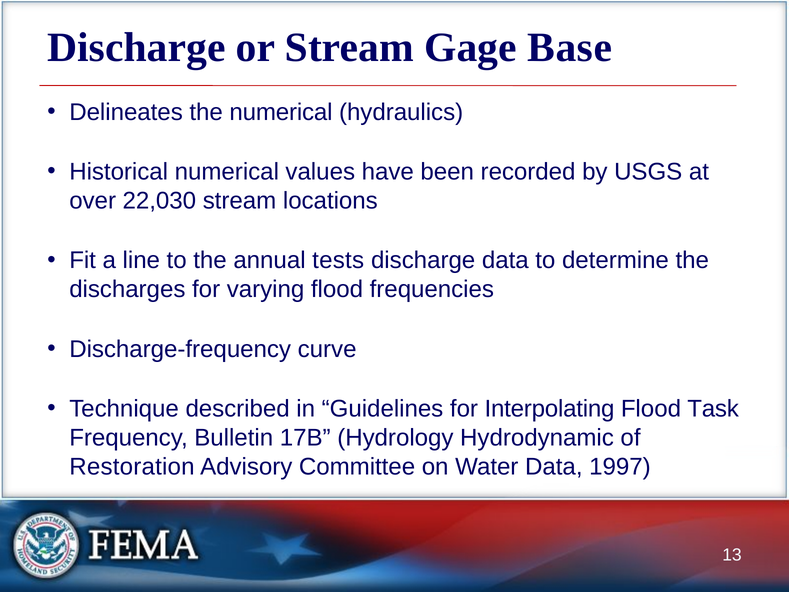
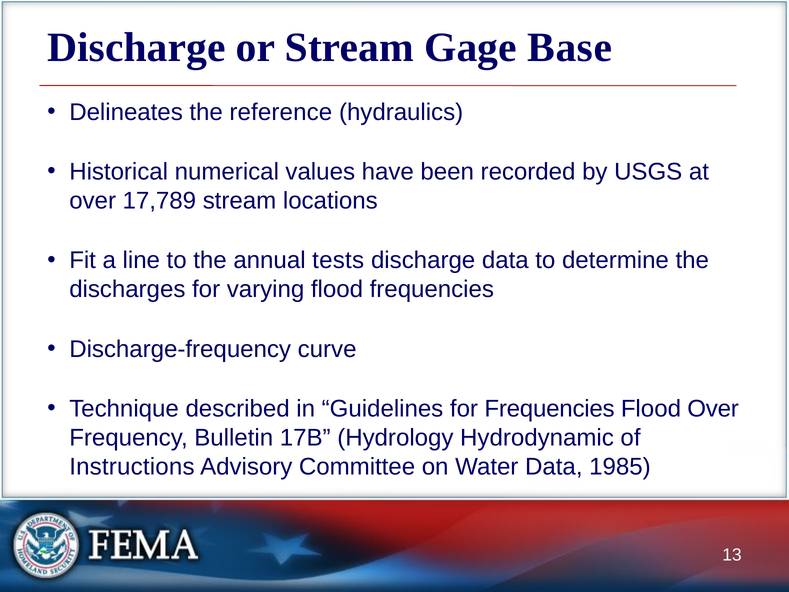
the numerical: numerical -> reference (281, 112)
22,030: 22,030 -> 17,789 (159, 201)
for Interpolating: Interpolating -> Frequencies (550, 409)
Flood Task: Task -> Over (713, 409)
Restoration: Restoration -> Instructions (132, 466)
1997: 1997 -> 1985 (620, 466)
